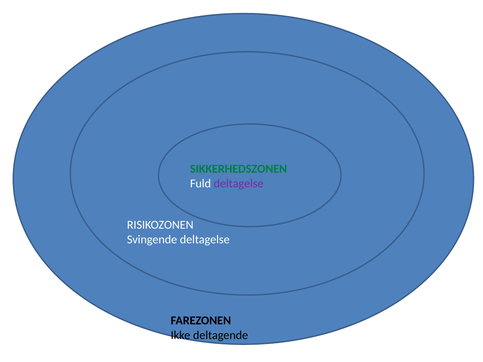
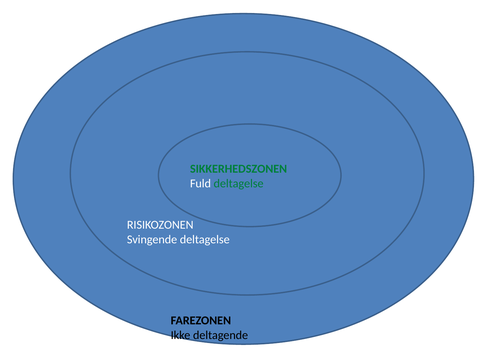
deltagelse colour: purple -> green (239, 184)
